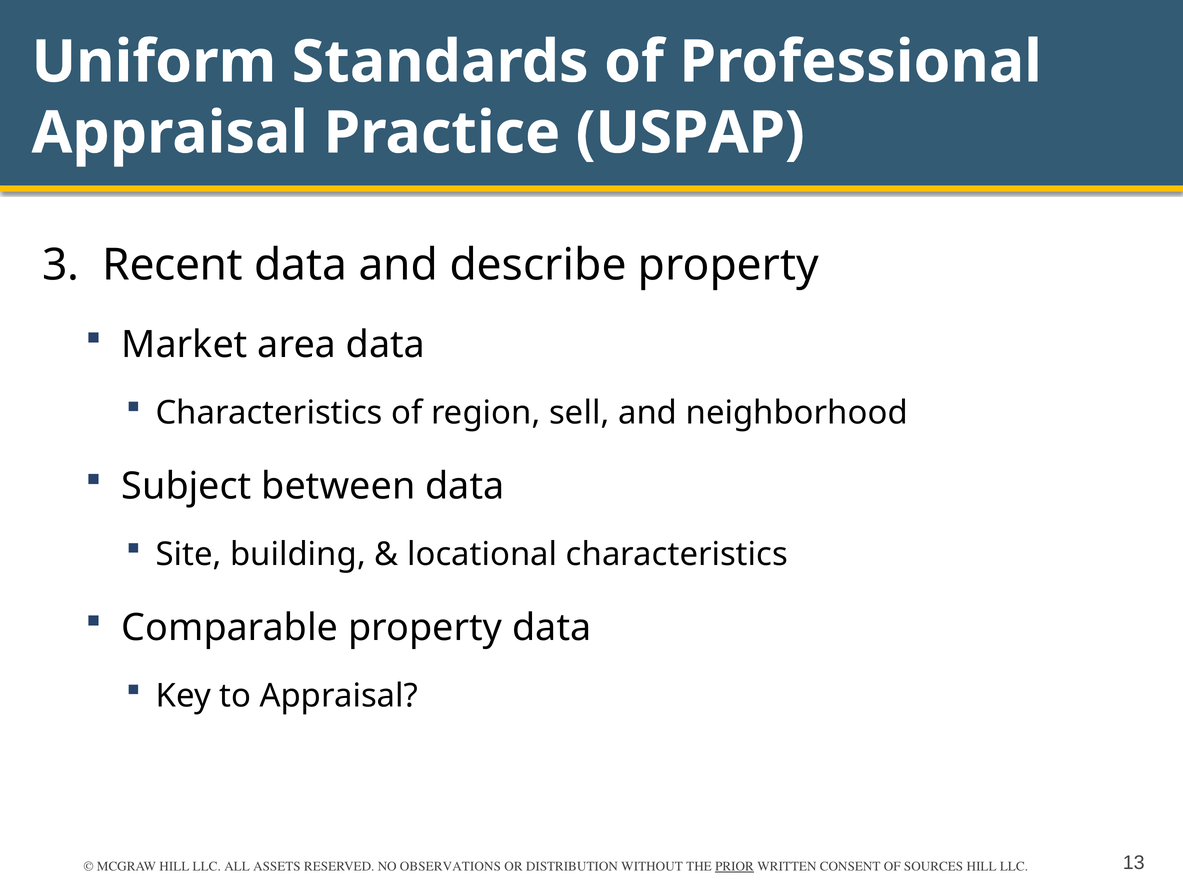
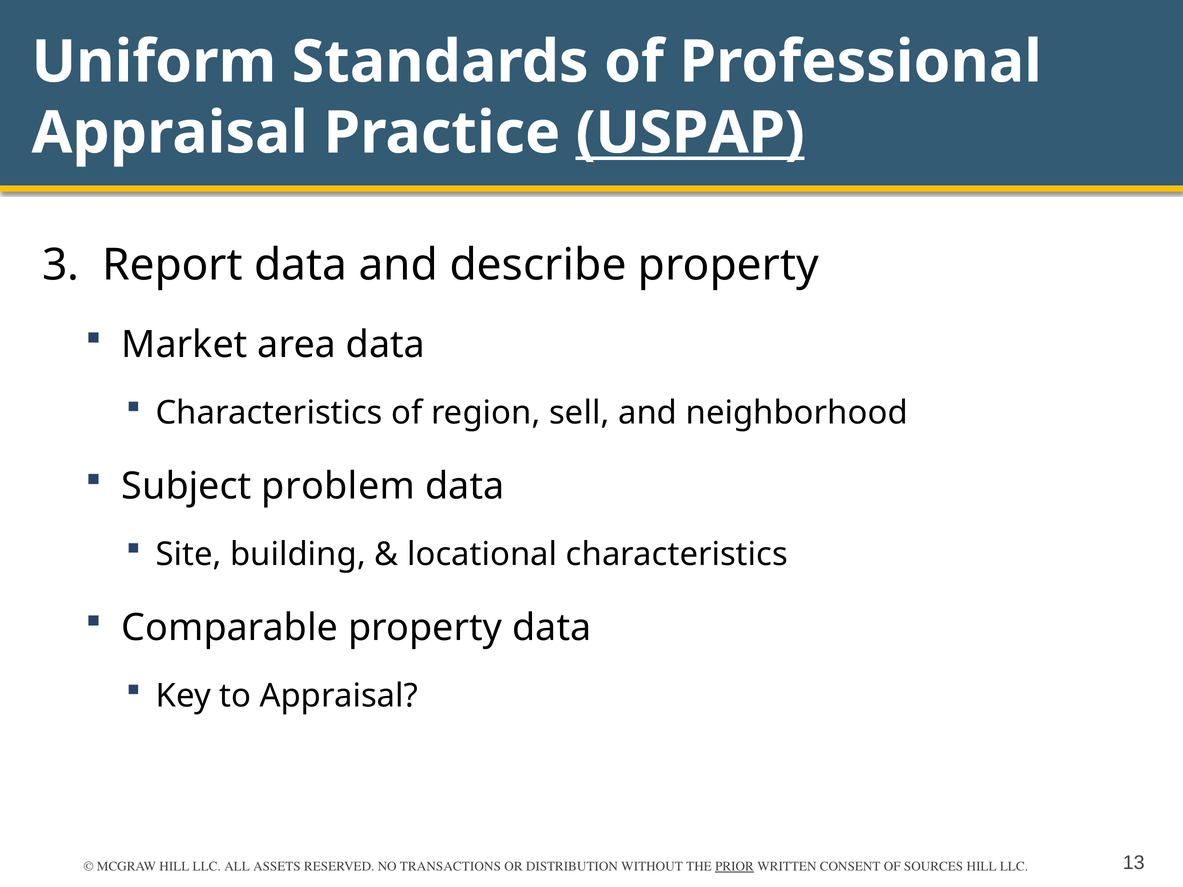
USPAP underline: none -> present (690, 133)
Recent: Recent -> Report (173, 265)
between: between -> problem (338, 486)
OBSERVATIONS: OBSERVATIONS -> TRANSACTIONS (450, 866)
